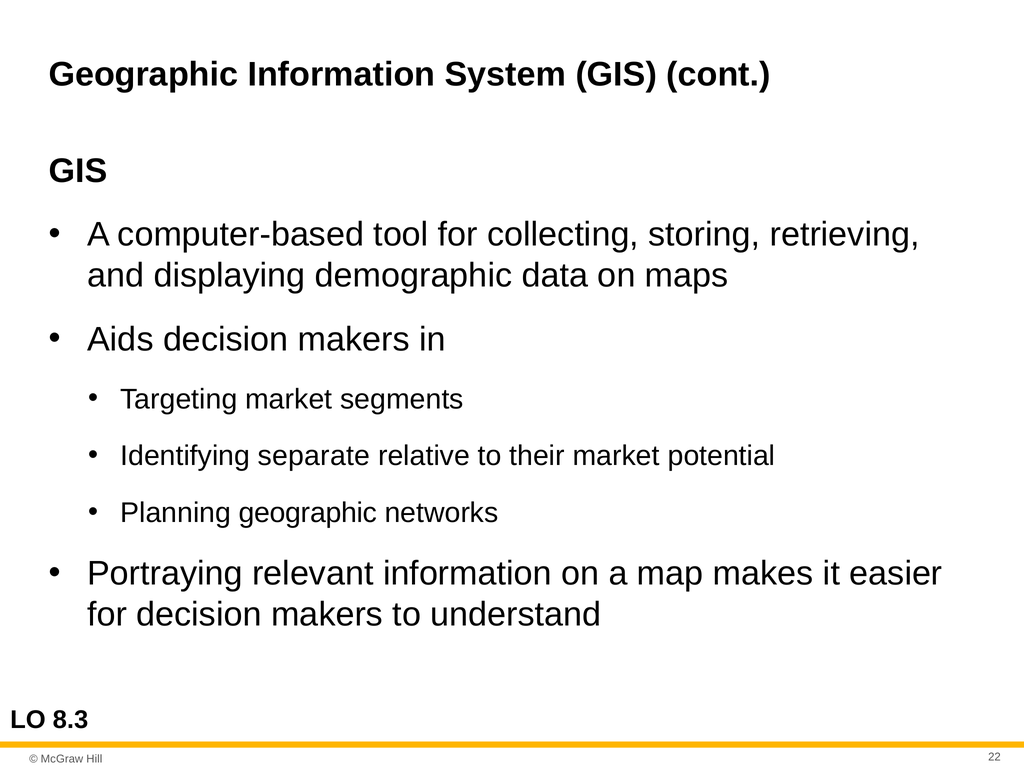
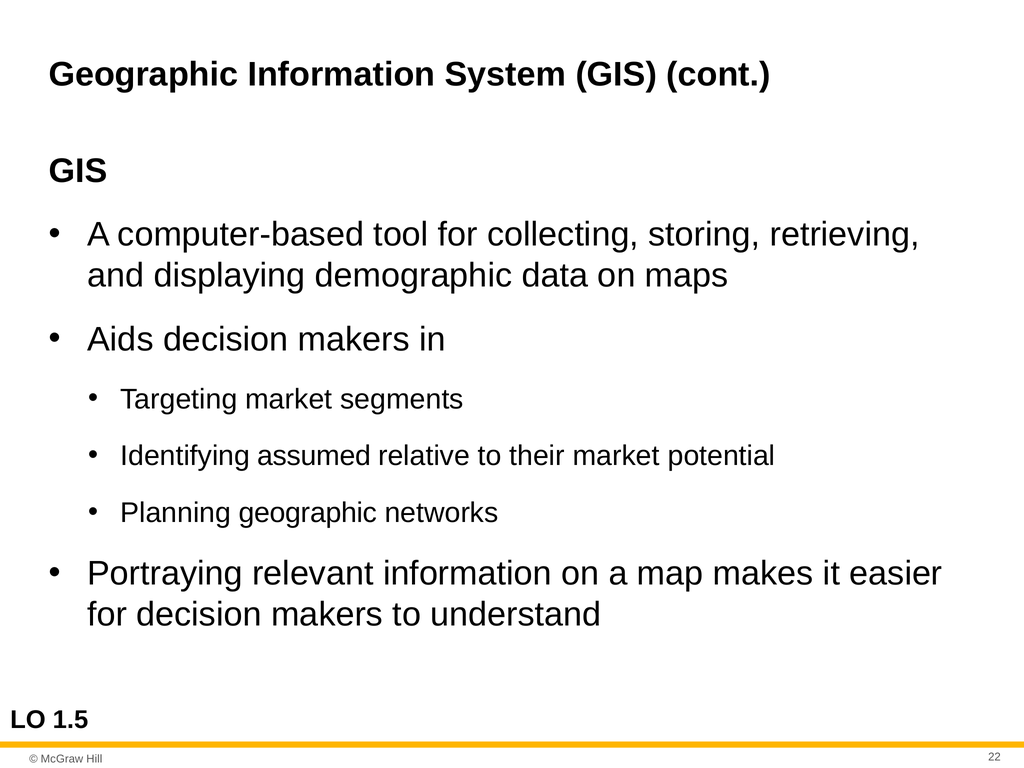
separate: separate -> assumed (314, 456)
8.3: 8.3 -> 1.5 (71, 720)
